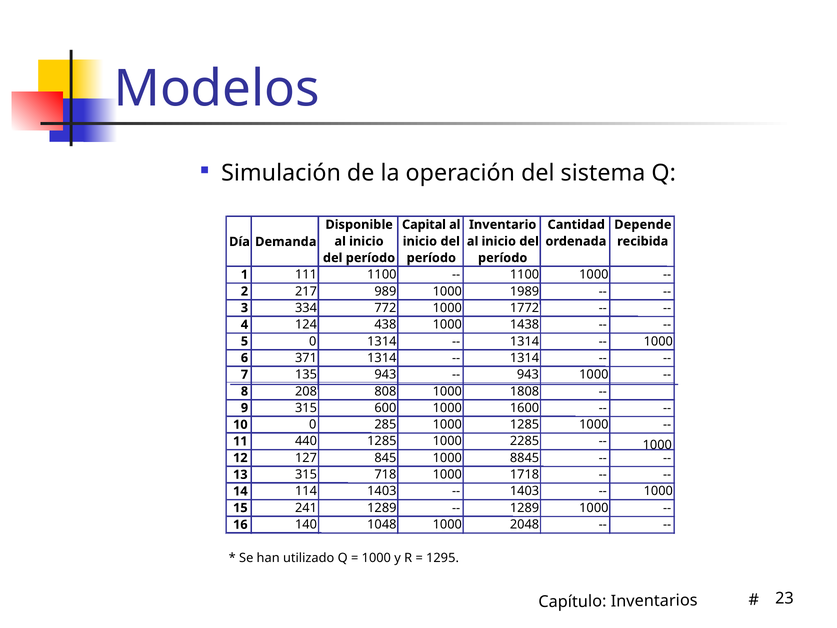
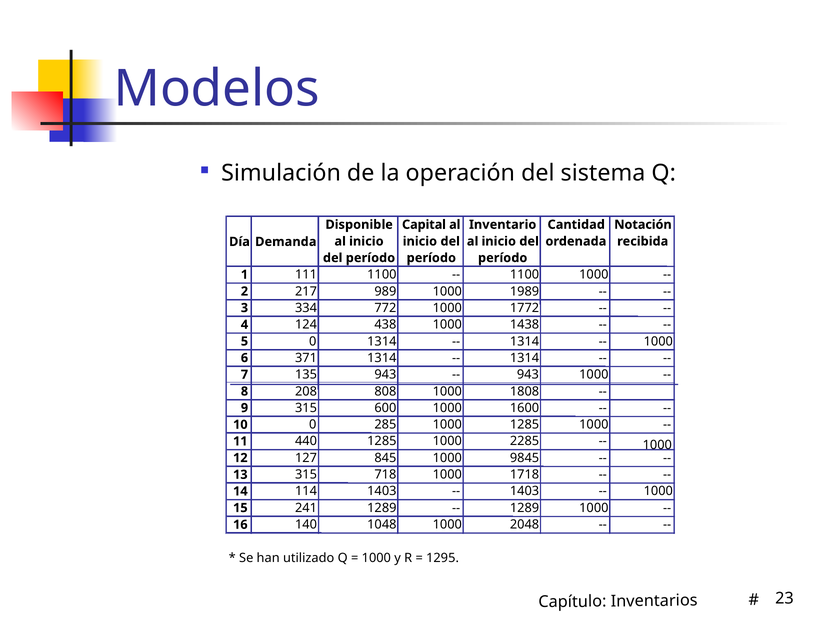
Depende: Depende -> Notación (643, 225)
8845: 8845 -> 9845 (525, 458)
